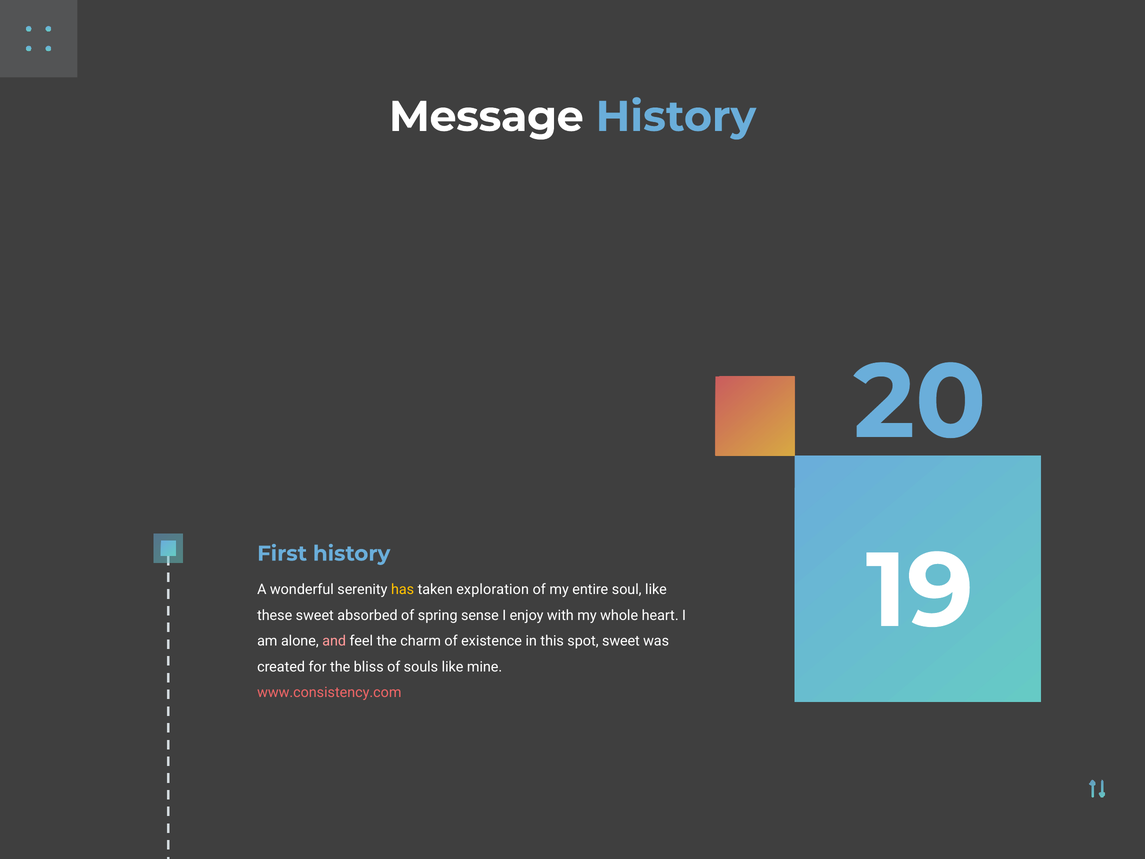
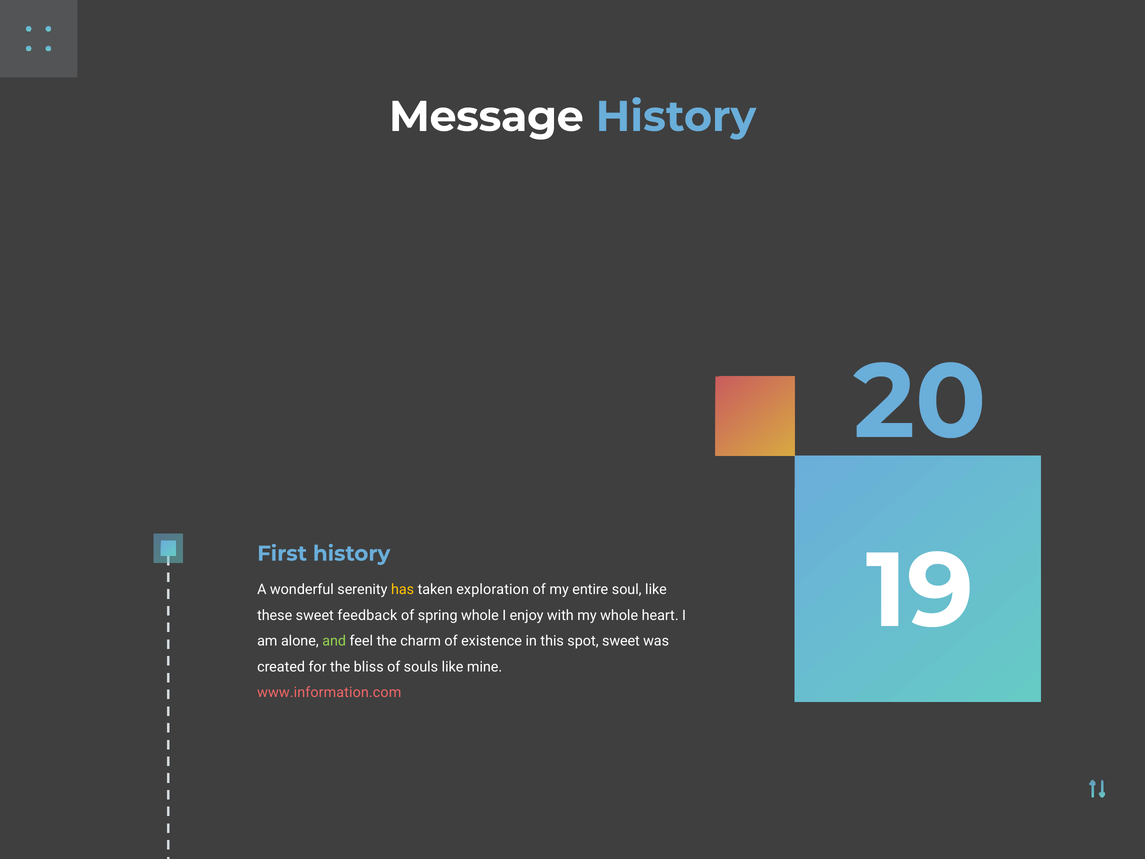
absorbed: absorbed -> feedback (367, 615)
spring sense: sense -> whole (480, 615)
and colour: pink -> light green (334, 641)
www.consistency.com: www.consistency.com -> www.information.com (329, 692)
